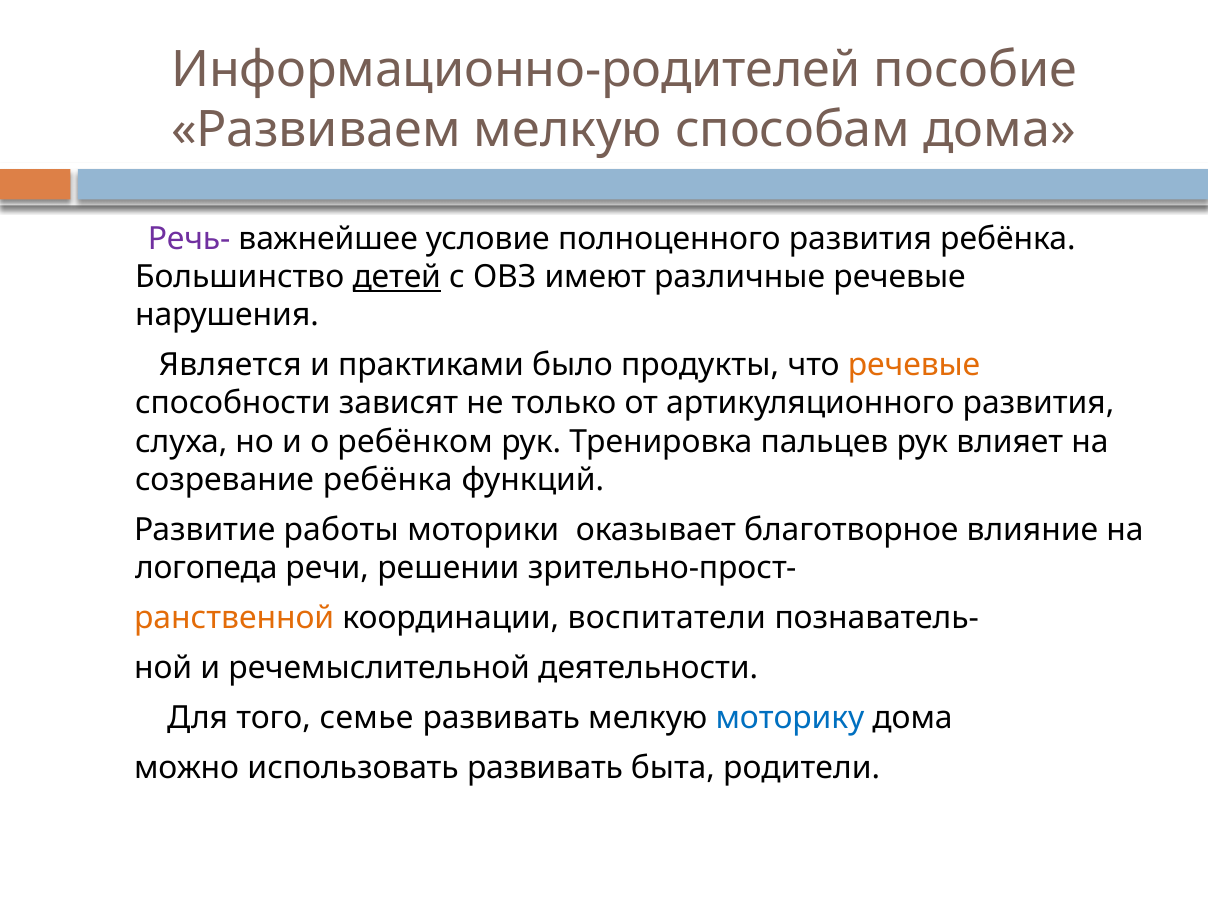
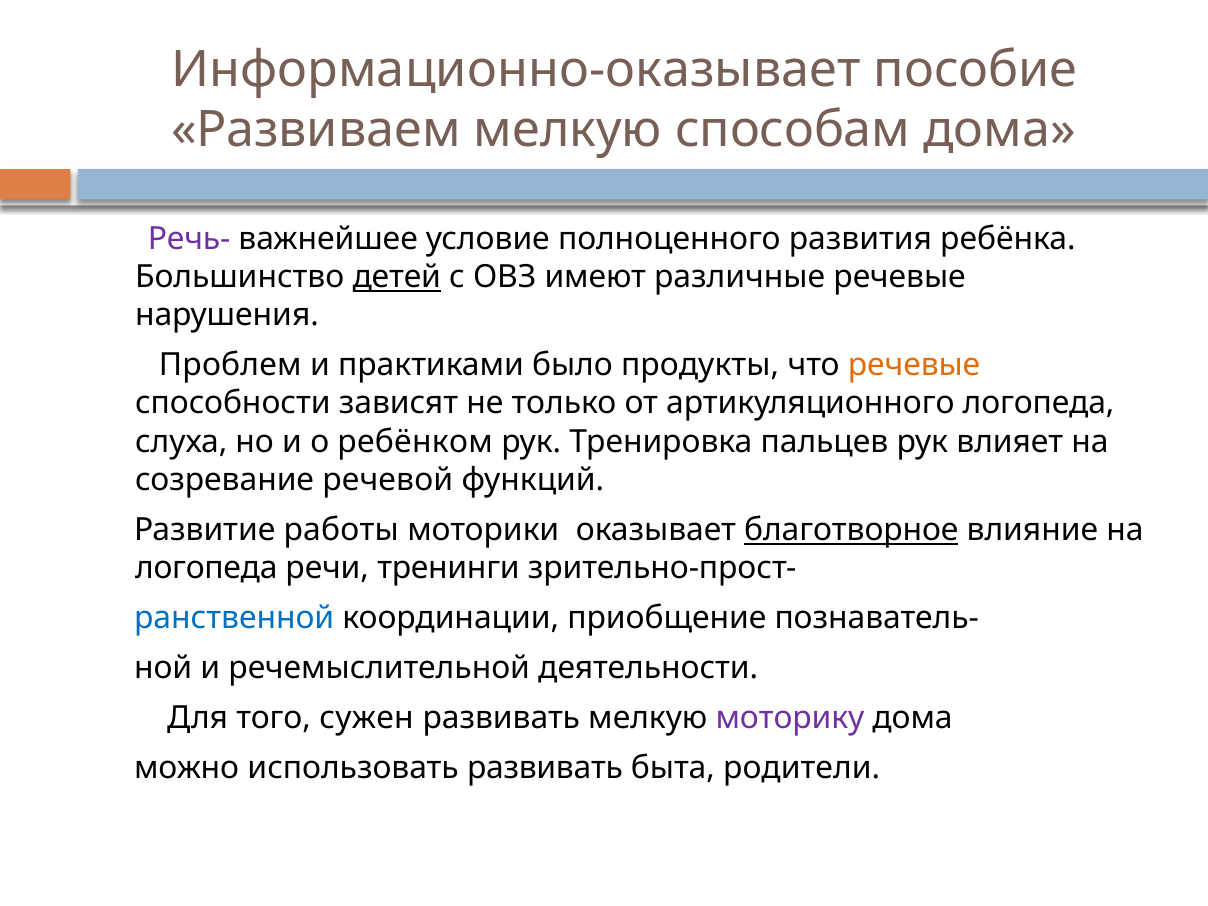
Информационно-родителей: Информационно-родителей -> Информационно-оказывает (516, 70)
Является: Является -> Проблем (230, 365)
артикуляционного развития: развития -> логопеда (1039, 403)
созревание ребёнка: ребёнка -> речевой (388, 480)
благотворное underline: none -> present (851, 530)
решении: решении -> тренинги (449, 568)
ранственной colour: orange -> blue (234, 618)
воспитатели: воспитатели -> приобщение (667, 618)
семье: семье -> сужен (367, 718)
моторику colour: blue -> purple (790, 718)
